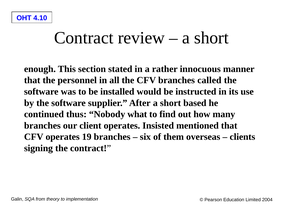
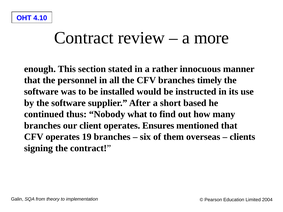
short: short -> more (212, 38)
called: called -> timely (209, 80)
Insisted: Insisted -> Ensures (158, 126)
